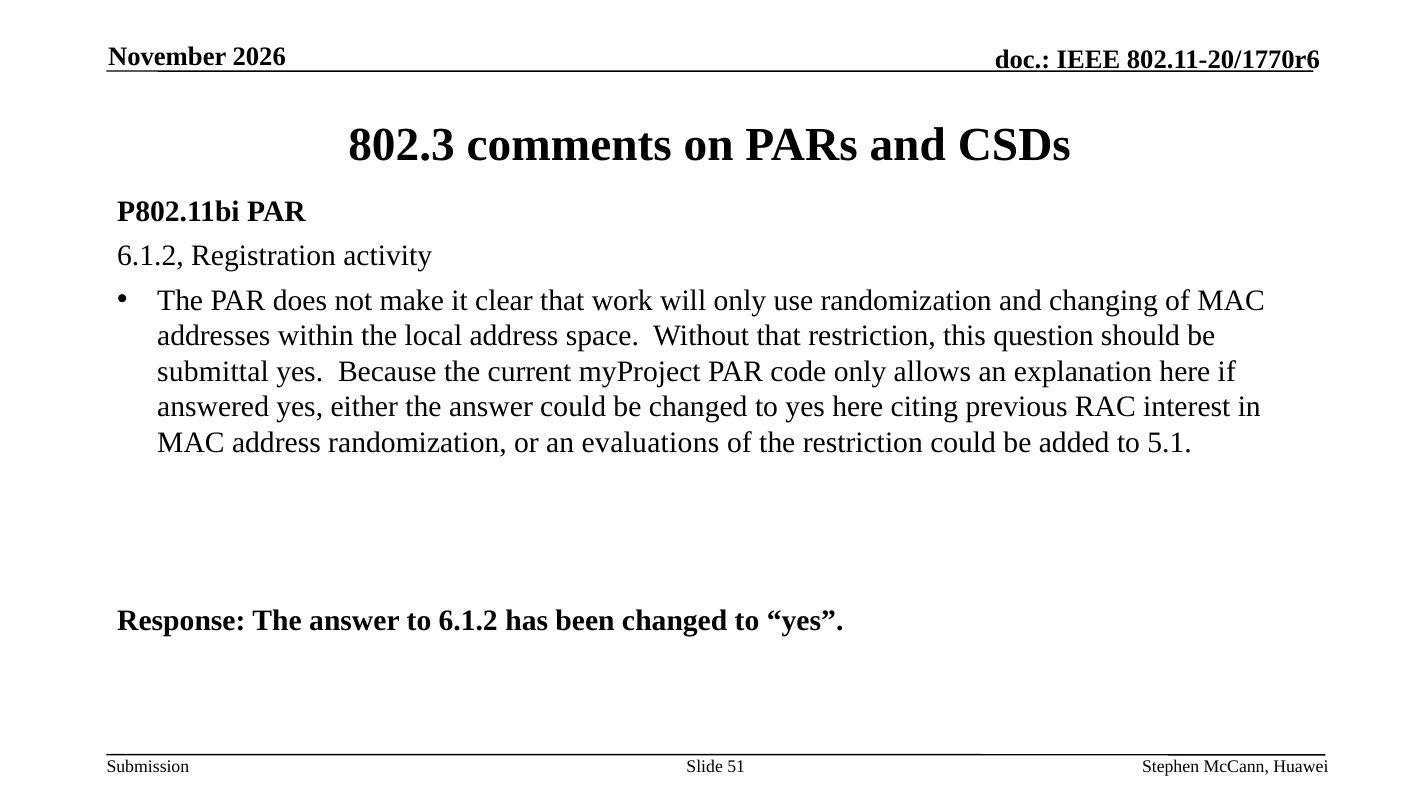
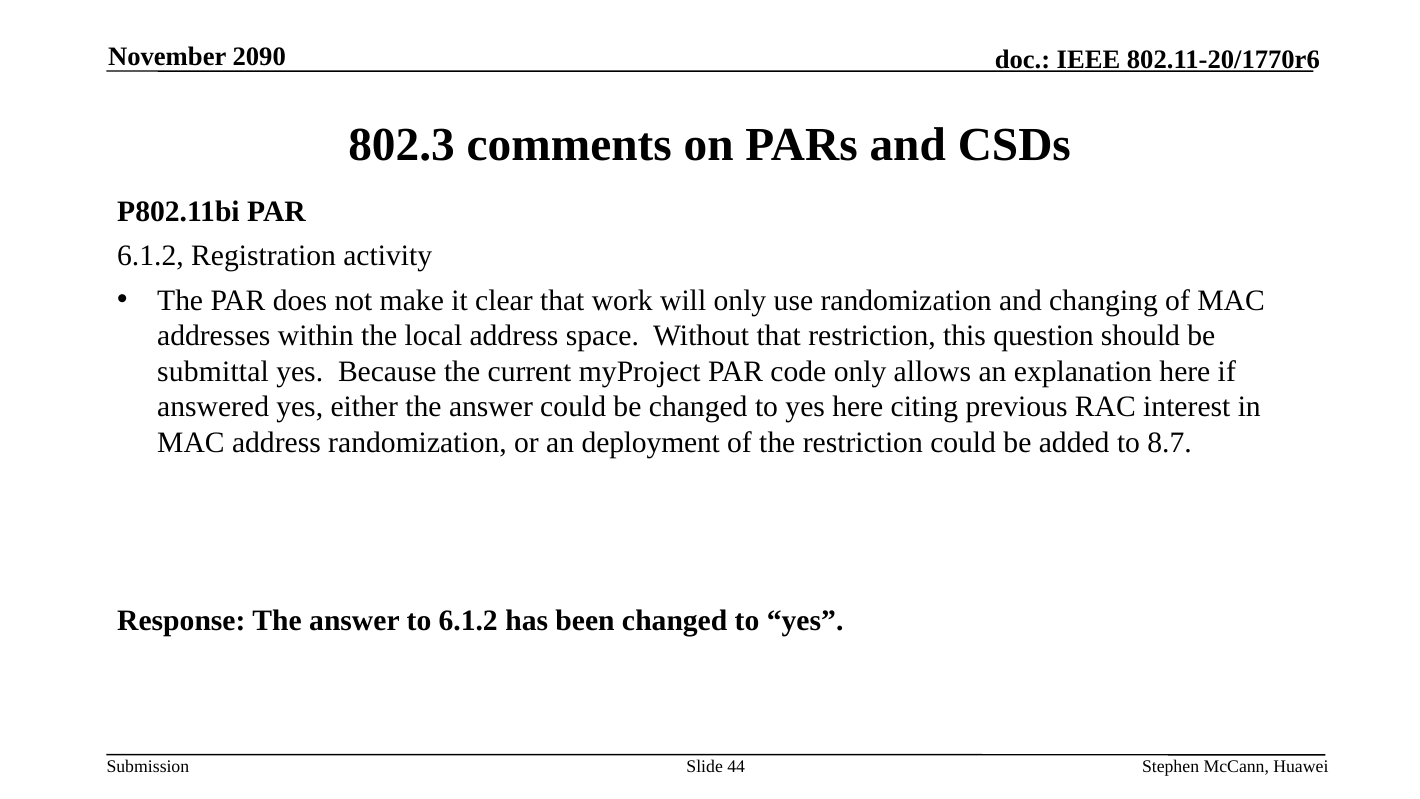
2026: 2026 -> 2090 (259, 56)
evaluations: evaluations -> deployment (651, 442)
5.1: 5.1 -> 8.7 (1170, 442)
51: 51 -> 44 (736, 766)
